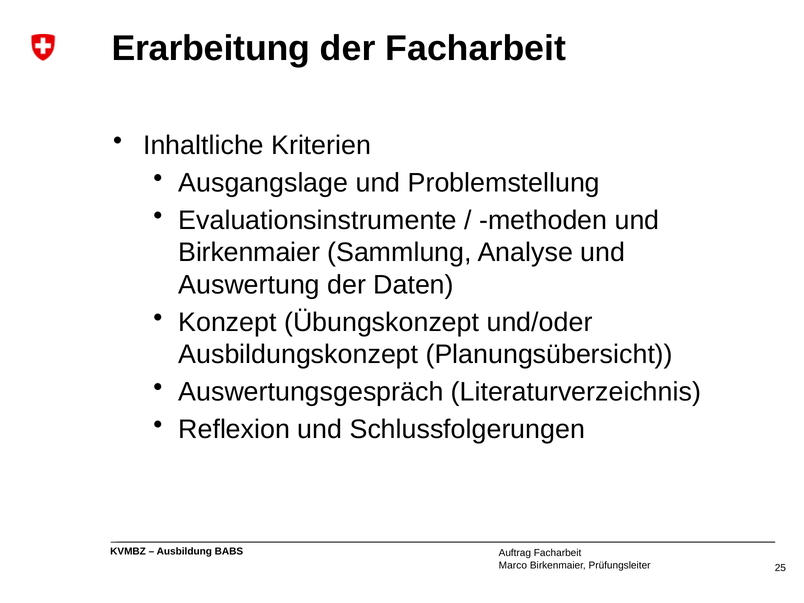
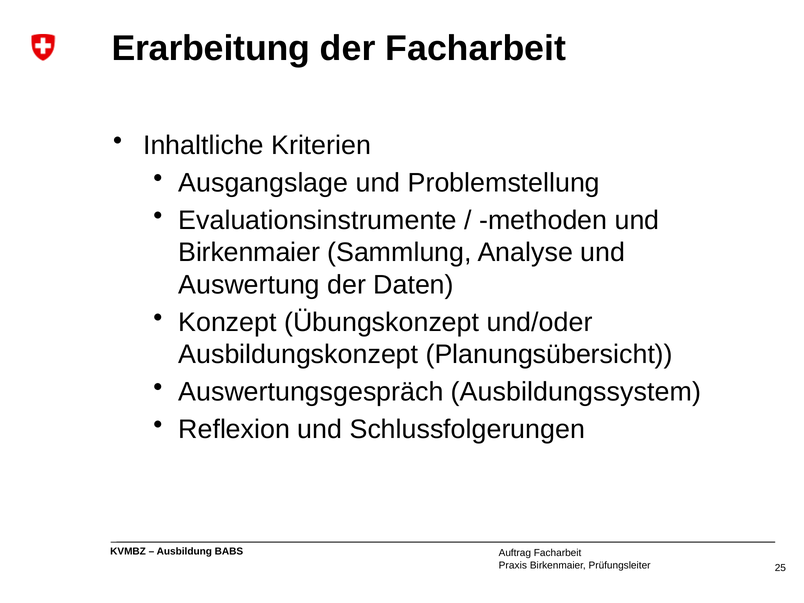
Literaturverzeichnis: Literaturverzeichnis -> Ausbildungssystem (576, 392)
Marco: Marco -> Praxis (513, 565)
